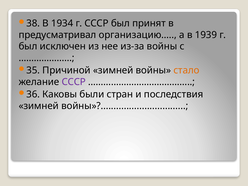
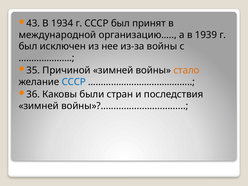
38: 38 -> 43 (33, 23)
предусматривал: предусматривал -> международной (57, 35)
СССР colour: purple -> blue (74, 82)
